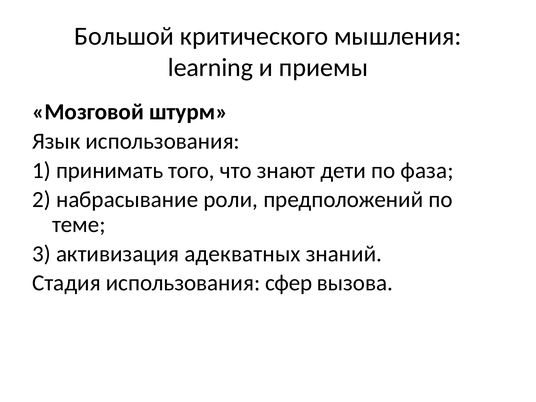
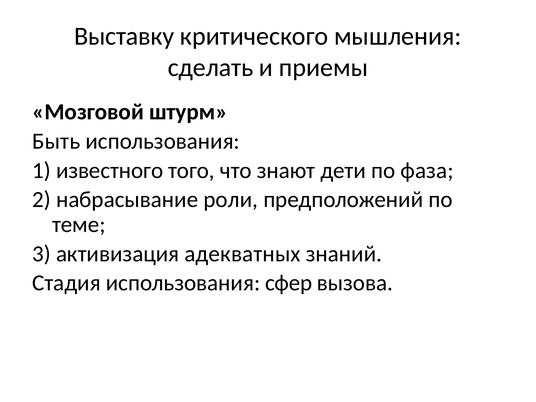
Большой: Большой -> Выставку (124, 36)
learning: learning -> сделать (211, 67)
Язык: Язык -> Быть (56, 141)
принимать: принимать -> известного (110, 170)
